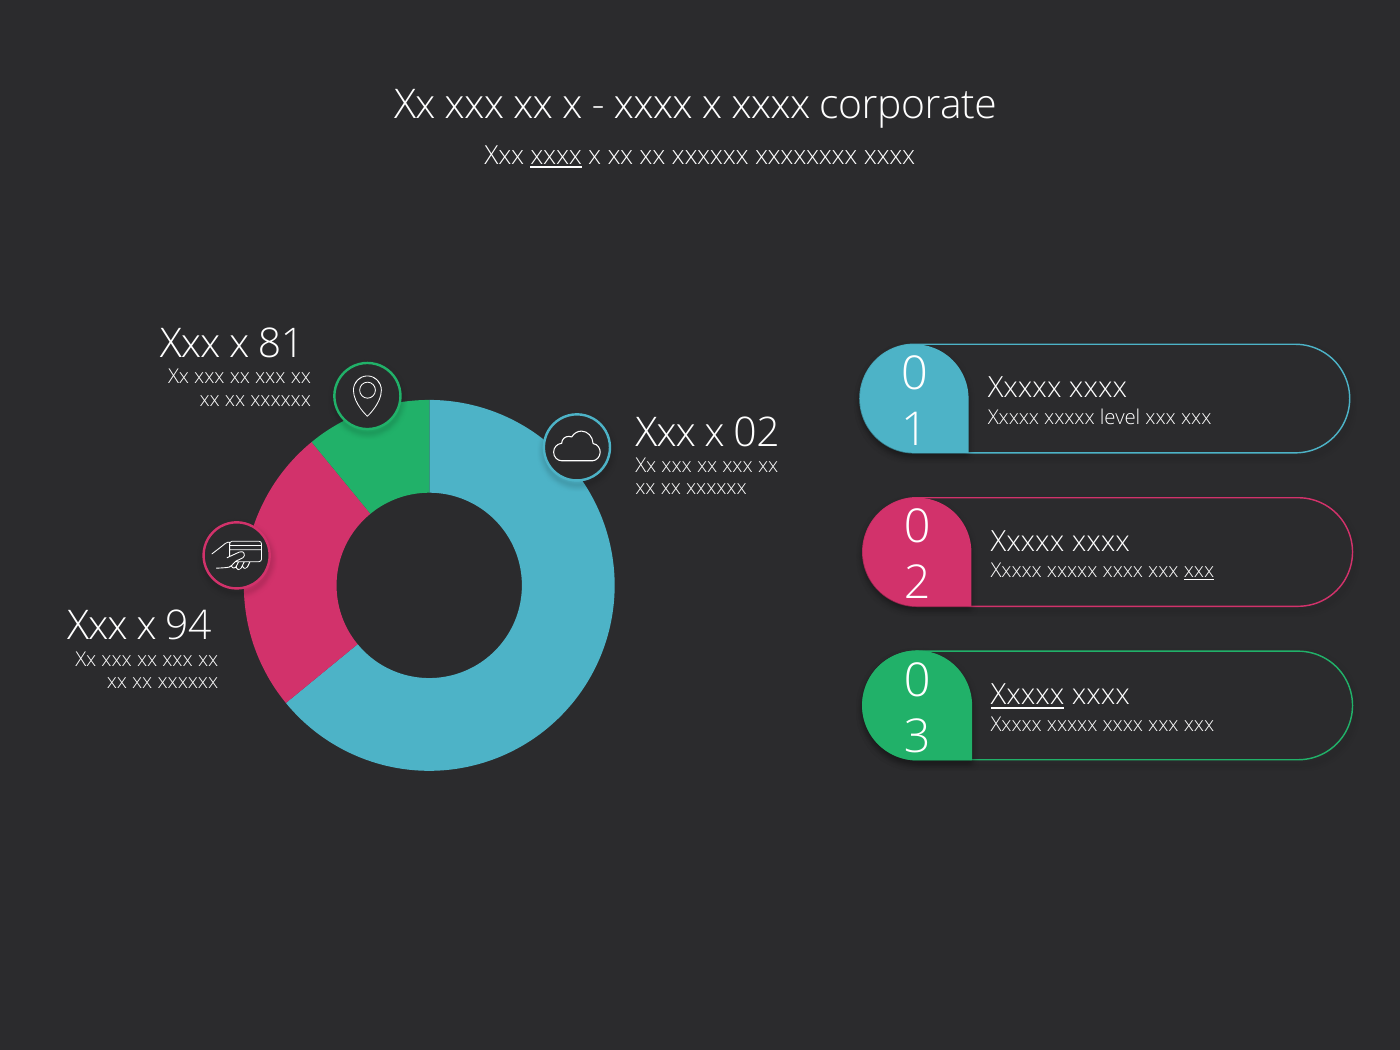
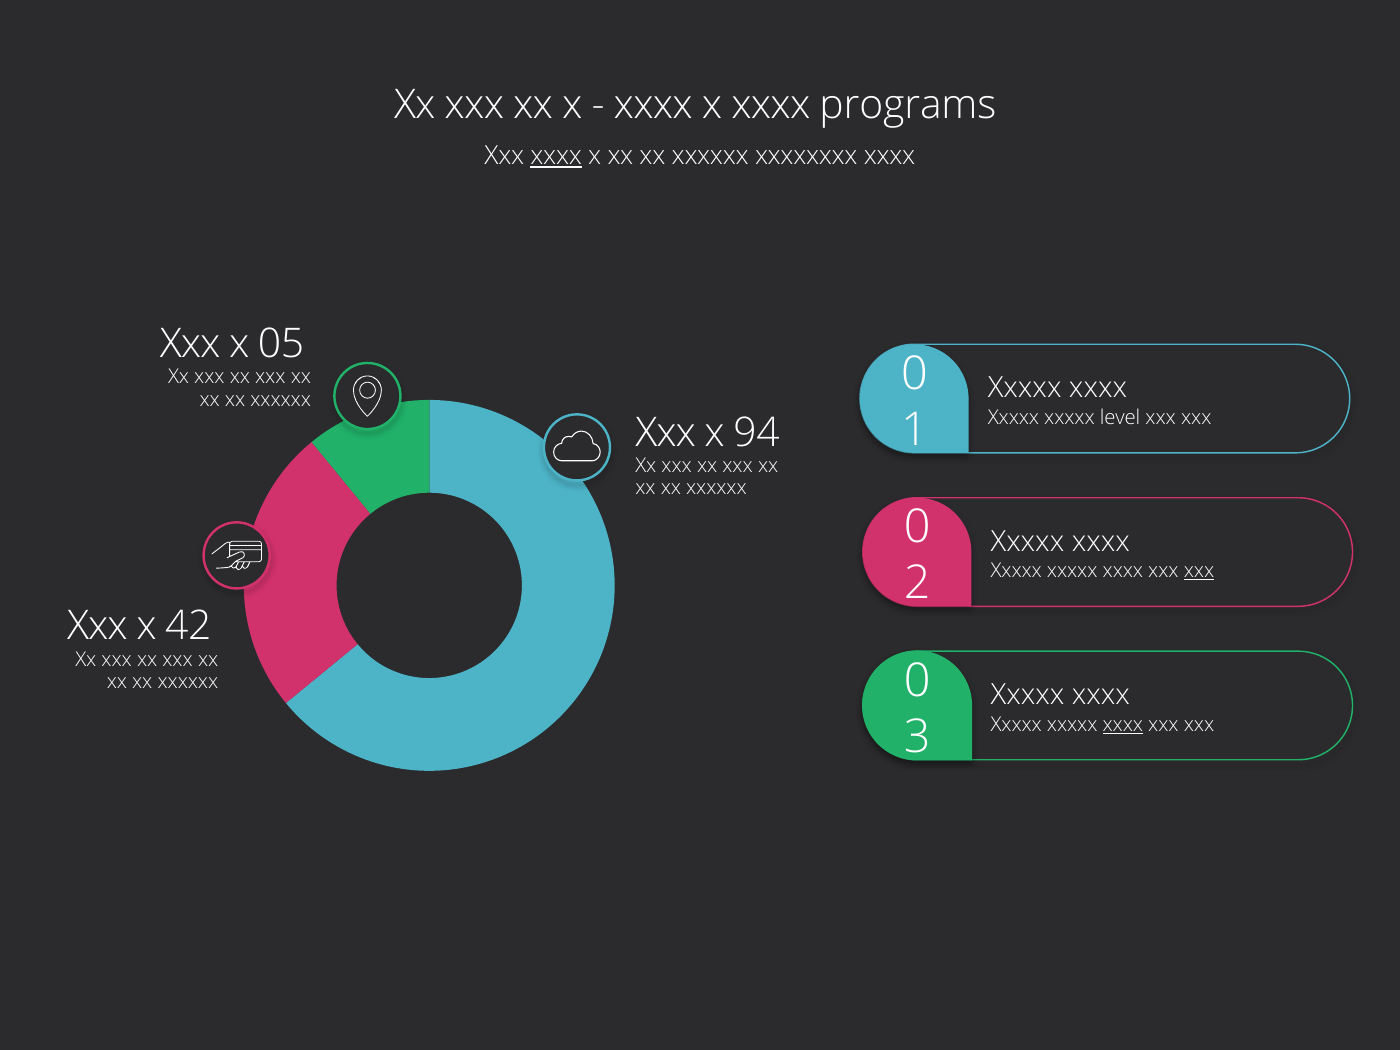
corporate: corporate -> programs (908, 105)
81: 81 -> 05 (281, 344)
02: 02 -> 94 (757, 433)
94: 94 -> 42 (188, 626)
Xxxxx underline: present -> none (1028, 695)
xxxx underline: none -> present (1123, 724)
